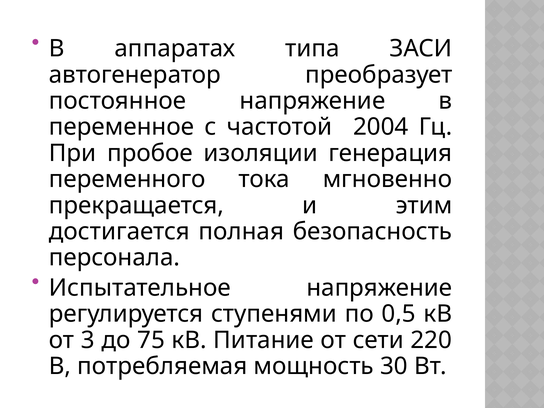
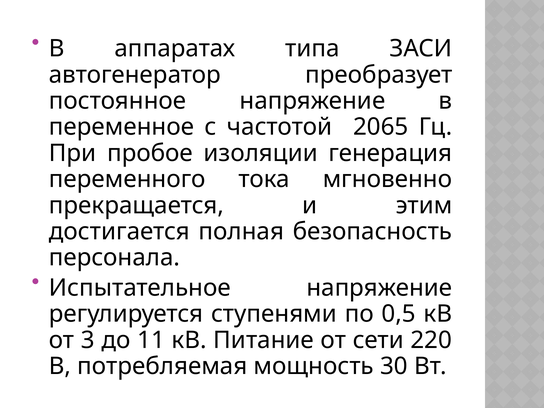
2004: 2004 -> 2065 (381, 127)
75: 75 -> 11 (151, 340)
